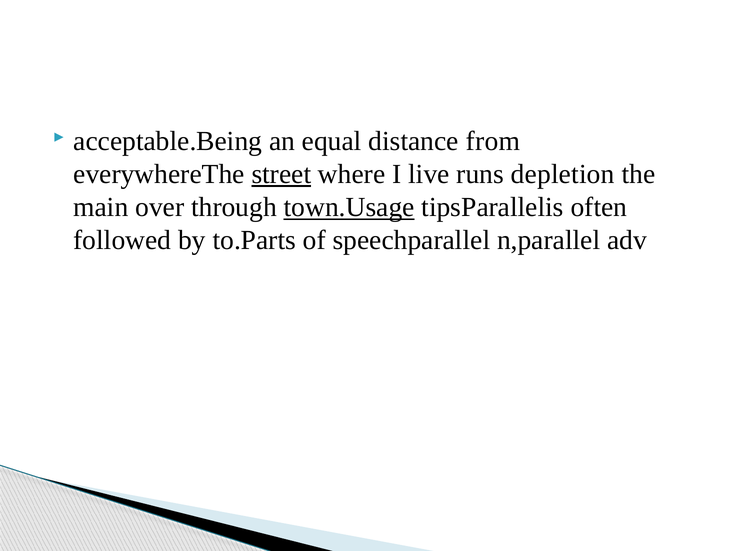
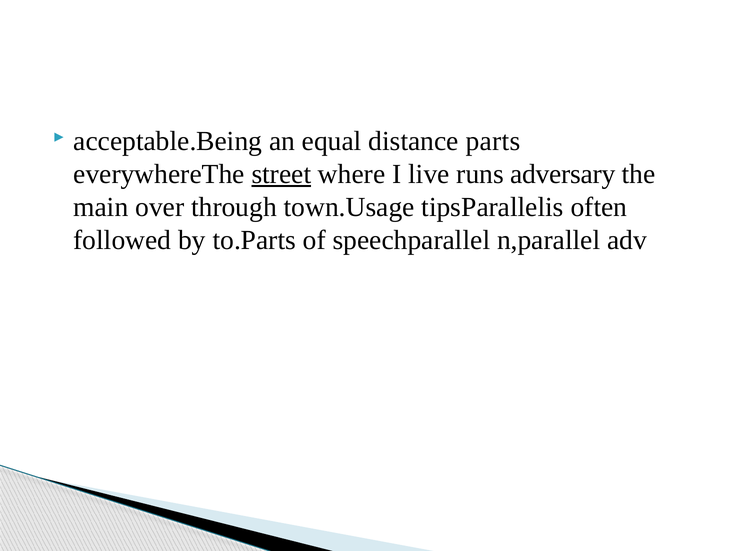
from: from -> parts (493, 141)
depletion: depletion -> adversary (563, 174)
town.Usage underline: present -> none (349, 207)
